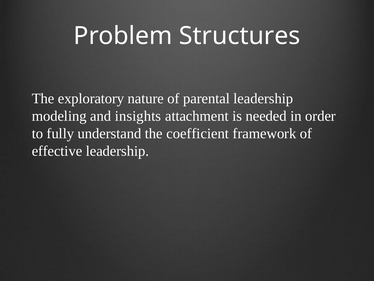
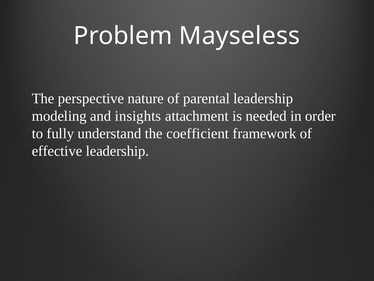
Structures: Structures -> Mayseless (240, 36)
exploratory: exploratory -> perspective (91, 98)
